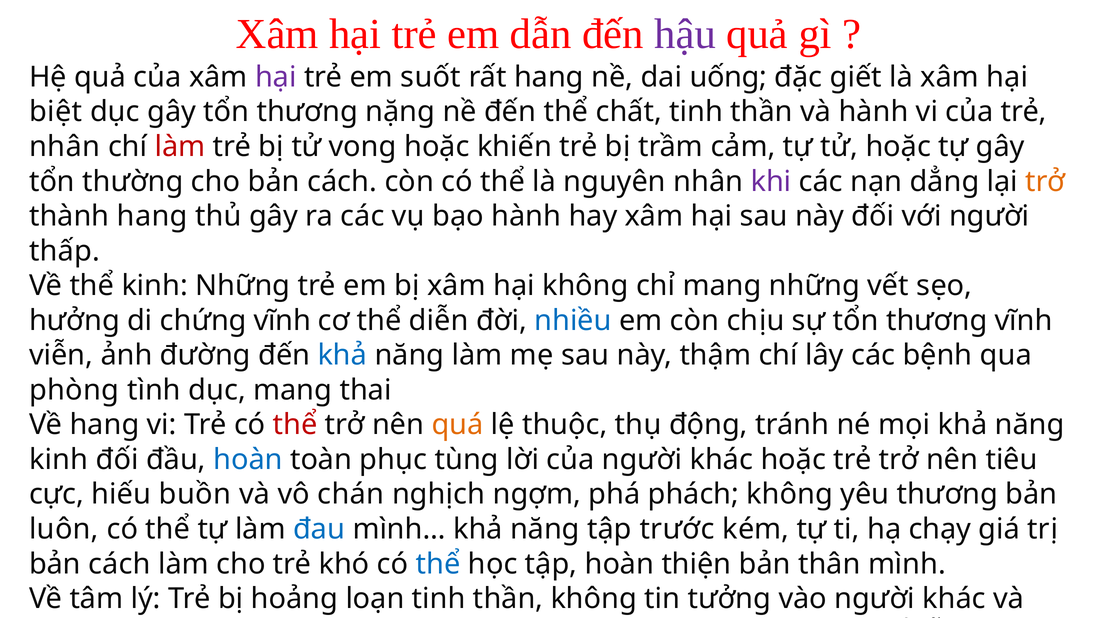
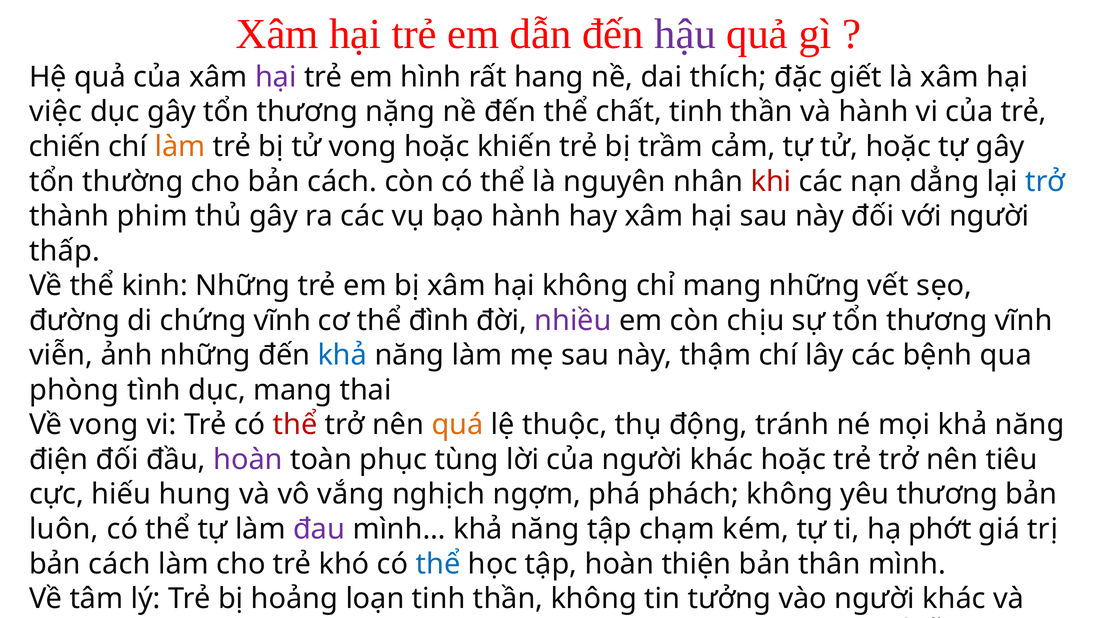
suốt: suốt -> hình (431, 77)
uống: uống -> thích (728, 77)
biệt: biệt -> việc (56, 112)
nhân: nhân -> chiến (65, 147)
làm colour: red -> orange (180, 147)
khi colour: purple -> red (771, 181)
trở colour: orange -> blue (1045, 181)
thành hang: hang -> phim (152, 216)
hưởng: hưởng -> đường (74, 320)
diễn: diễn -> đình (439, 320)
nhiều colour: blue -> purple (573, 320)
ảnh đường: đường -> những (205, 355)
Về hang: hang -> vong (104, 425)
kinh: kinh -> điện (59, 459)
hoàn colour: blue -> purple (248, 459)
hiếu buồn: buồn -> hung (195, 494)
vô chán: chán -> vắng (351, 494)
đau colour: blue -> purple (319, 529)
trước: trước -> chạm (677, 529)
chạy: chạy -> phớt (940, 529)
